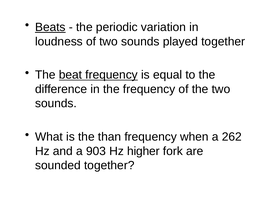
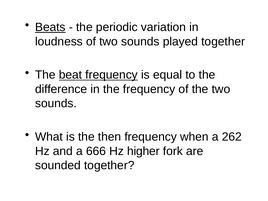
than: than -> then (110, 137)
903: 903 -> 666 (96, 151)
